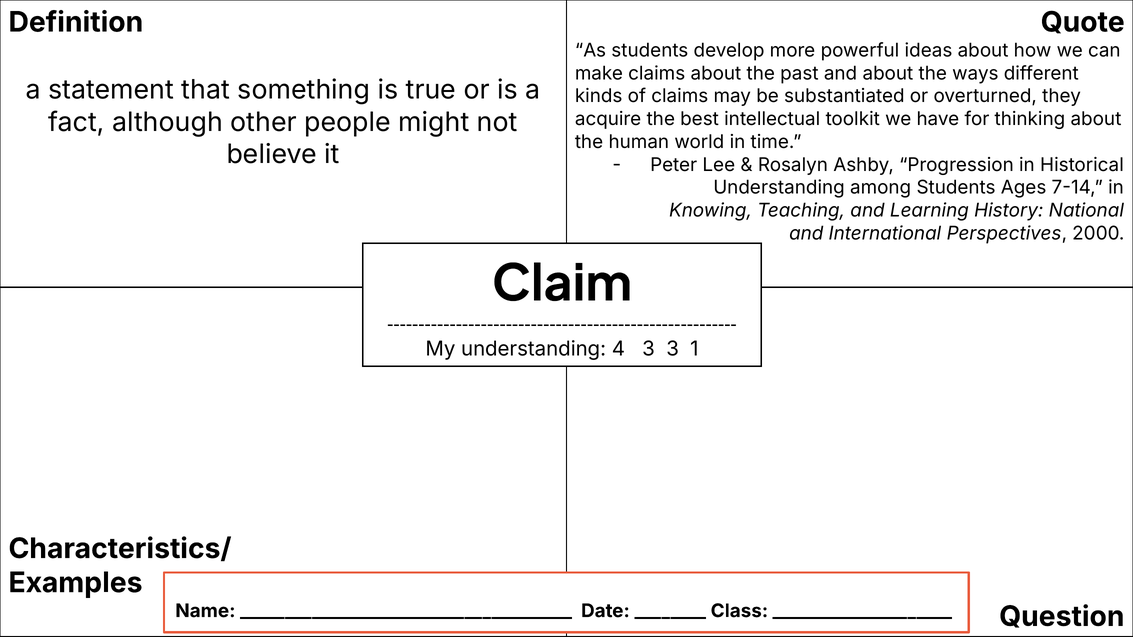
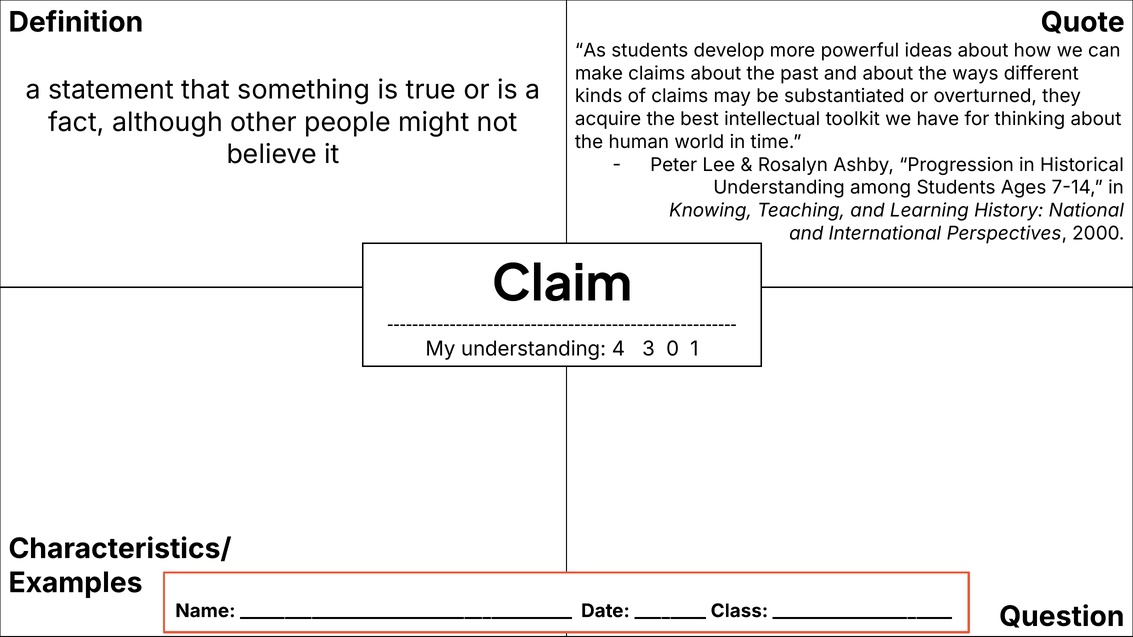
3 3: 3 -> 0 (673, 349)
